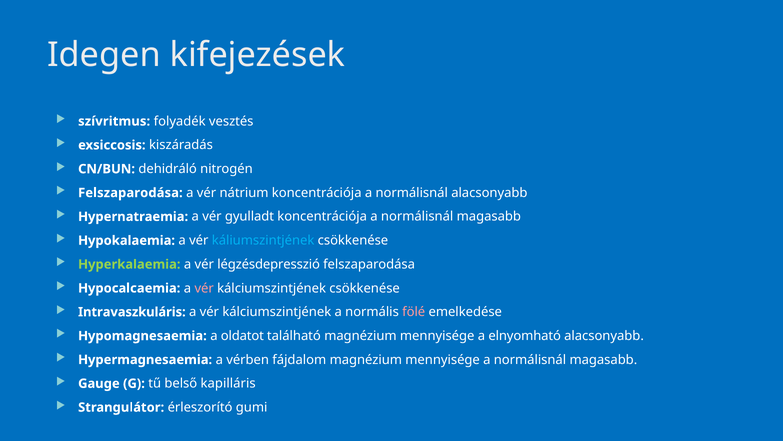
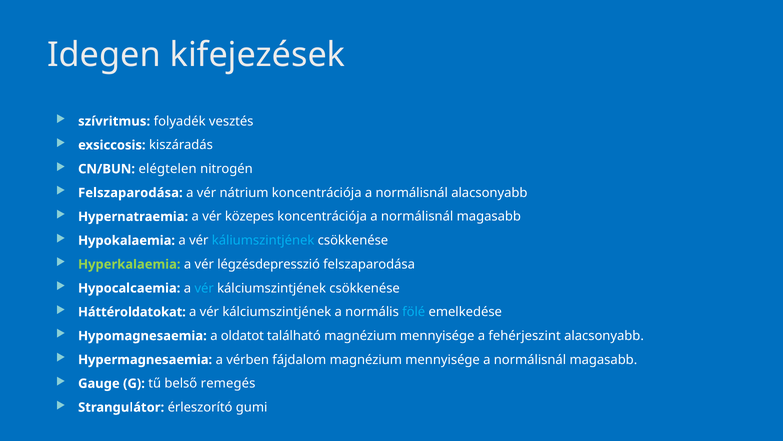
dehidráló: dehidráló -> elégtelen (168, 169)
gyulladt: gyulladt -> közepes (250, 216)
vér colour: pink -> light blue (204, 288)
Intravaszkuláris: Intravaszkuláris -> Háttéroldatokat (132, 312)
fölé colour: pink -> light blue (414, 312)
elnyomható: elnyomható -> fehérjeszint (525, 335)
kapilláris: kapilláris -> remegés (228, 383)
